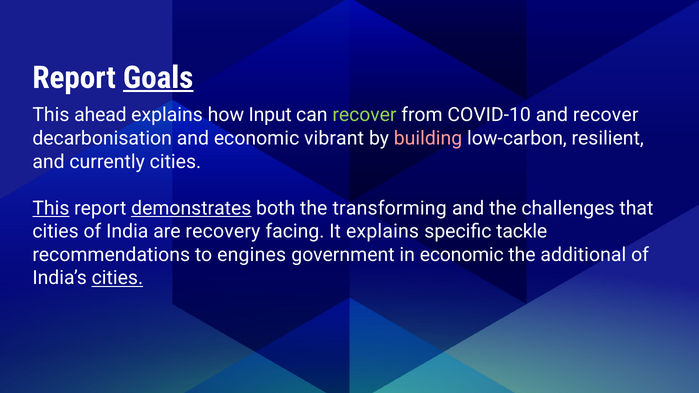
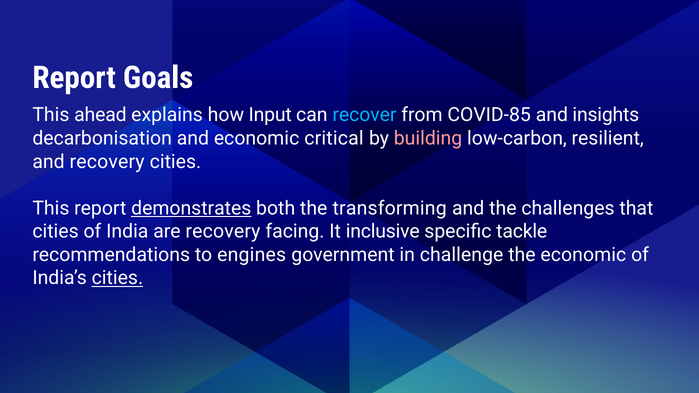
Goals underline: present -> none (158, 78)
recover colour: light green -> light blue (364, 115)
COVID-10: COVID-10 -> COVID-85 (489, 115)
and recover: recover -> insights (606, 115)
vibrant: vibrant -> critical (334, 138)
and currently: currently -> recovery (107, 162)
This underline: present -> none (51, 208)
It explains: explains -> inclusive (383, 232)
in economic: economic -> challenge (462, 255)
the additional: additional -> economic (583, 255)
